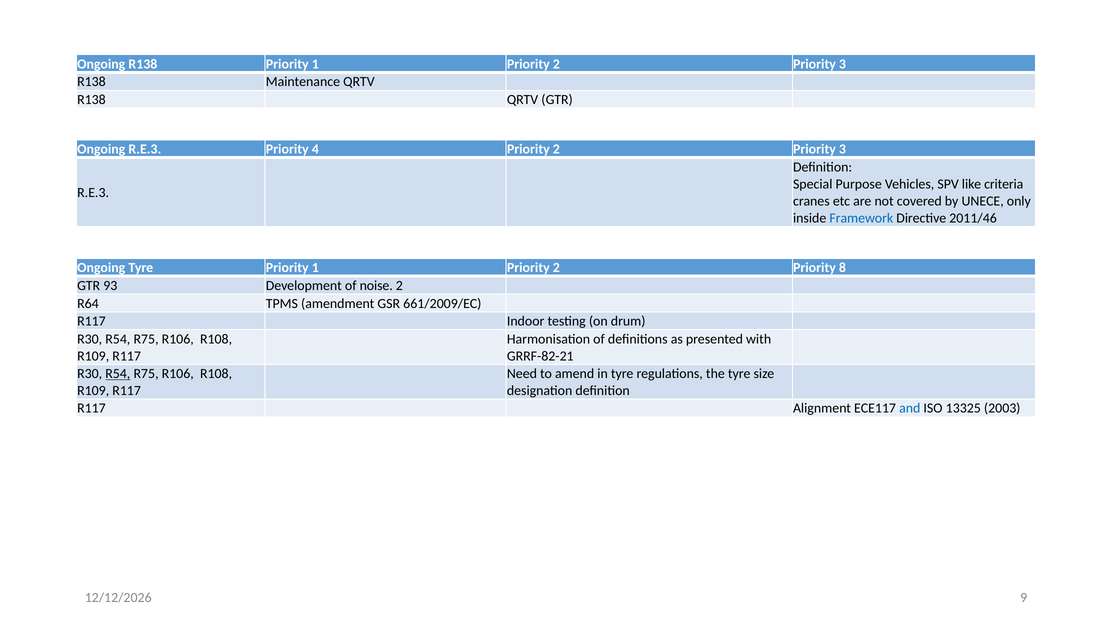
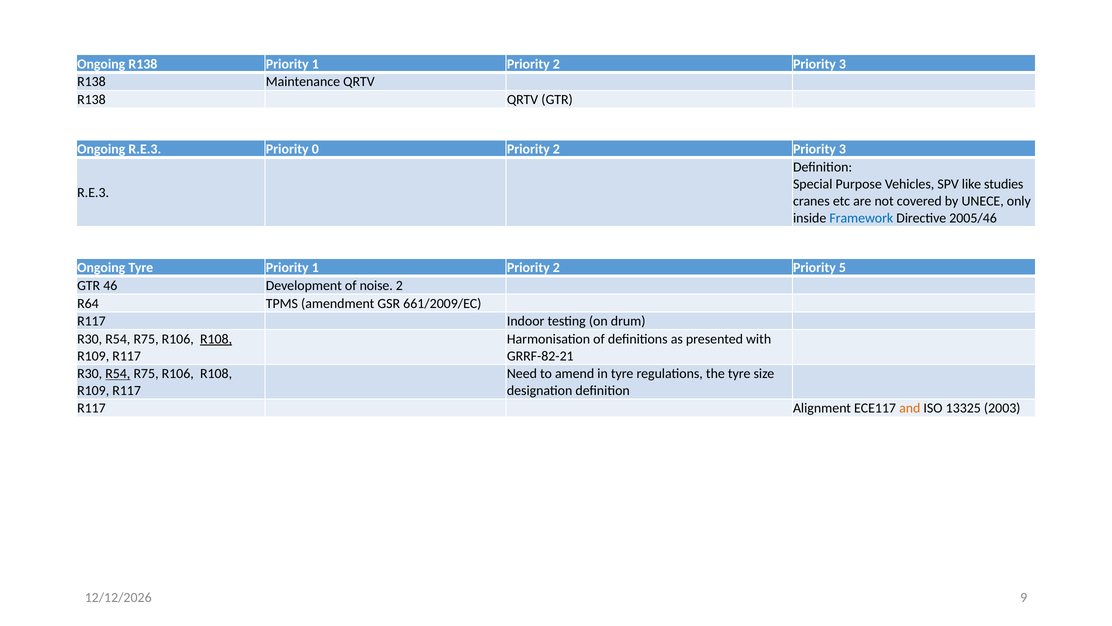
4: 4 -> 0 (315, 149)
criteria: criteria -> studies (1004, 184)
2011/46: 2011/46 -> 2005/46 (973, 218)
8: 8 -> 5 (843, 267)
93: 93 -> 46 (110, 285)
R108 underline: none -> present (216, 339)
and colour: blue -> orange (910, 408)
